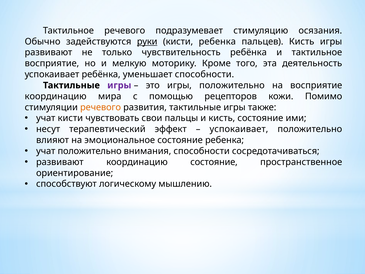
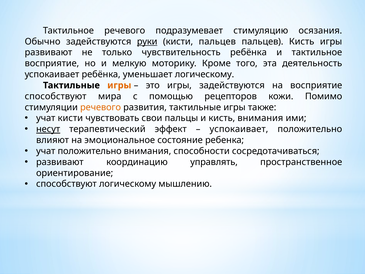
кисти ребенка: ребенка -> пальцев (217, 41)
уменьшает способности: способности -> логическому (205, 74)
игры colour: purple -> orange (119, 85)
игры положительно: положительно -> задействуются (232, 85)
координацию: координацию -> способствуют (56, 96)
кисть состояние: состояние -> внимания (260, 118)
несут underline: none -> present (48, 129)
координацию состояние: состояние -> управлять (214, 162)
